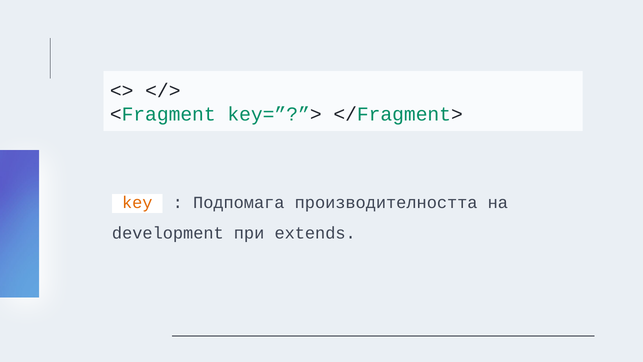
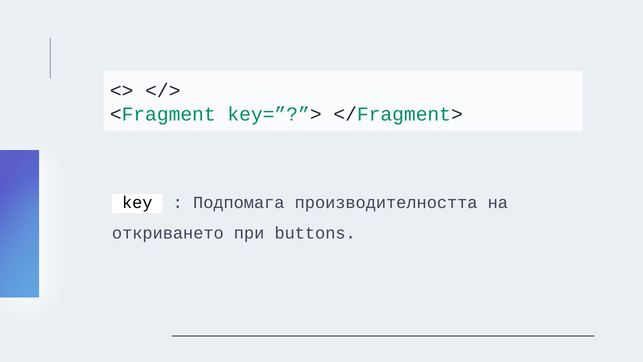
key colour: orange -> black (137, 202)
development: development -> откриването (168, 233)
extends: extends -> buttons (315, 233)
